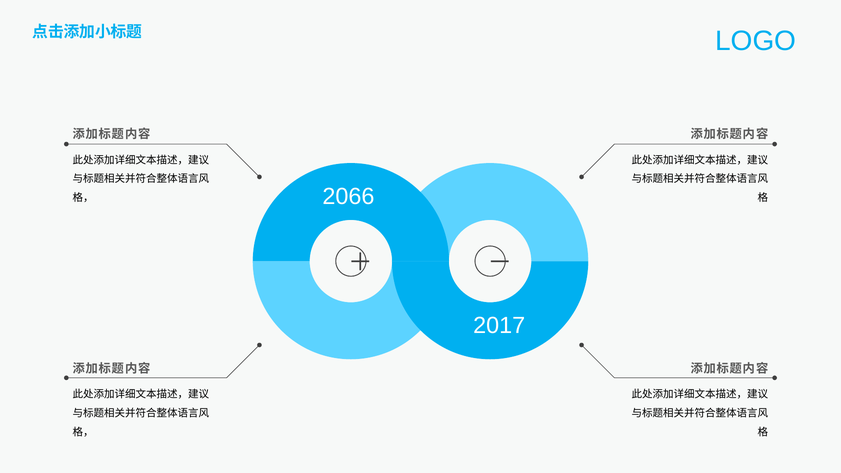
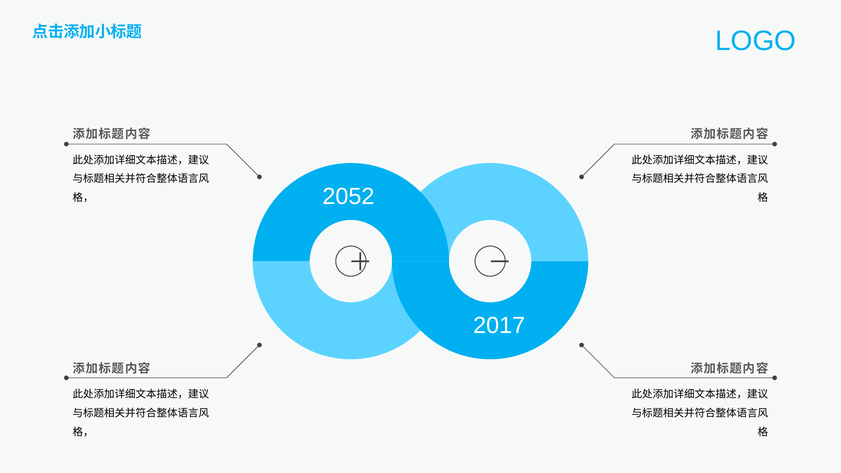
2066: 2066 -> 2052 (348, 197)
